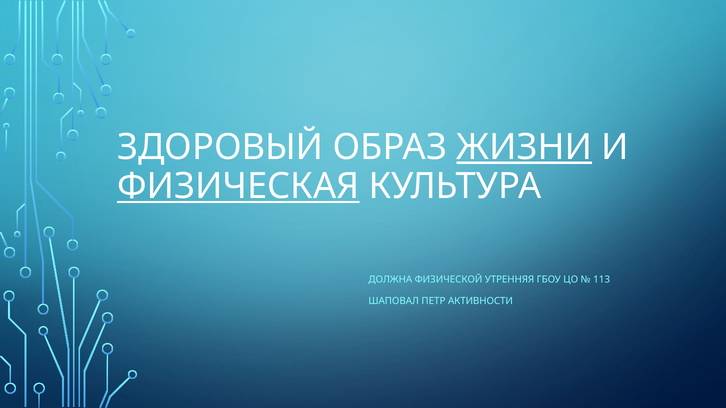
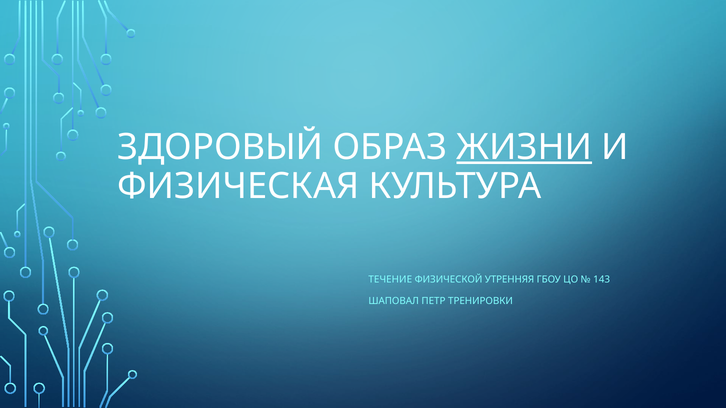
ФИЗИЧЕСКАЯ underline: present -> none (238, 186)
ДОЛЖНА: ДОЛЖНА -> ТЕЧЕНИЕ (390, 280)
113: 113 -> 143 (602, 280)
АКТИВНОСТИ: АКТИВНОСТИ -> ТРЕНИРОВКИ (480, 301)
